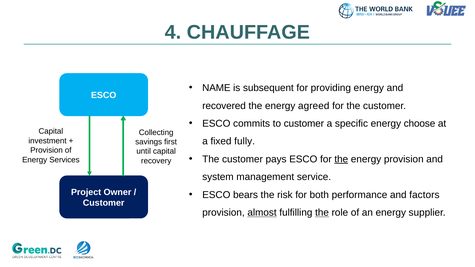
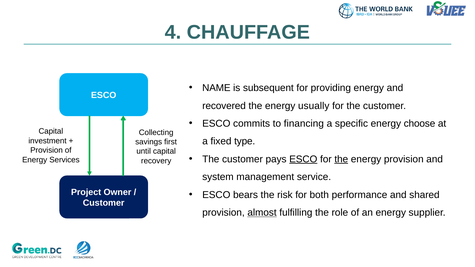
agreed: agreed -> usually (314, 106)
to customer: customer -> financing (304, 124)
fully: fully -> type (245, 141)
ESCO underline: none -> present (303, 159)
factors: factors -> shared (424, 195)
the underline: present -> none (322, 213)
